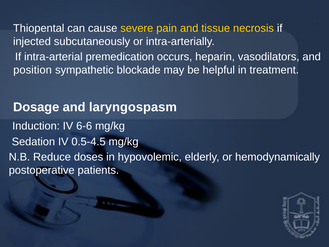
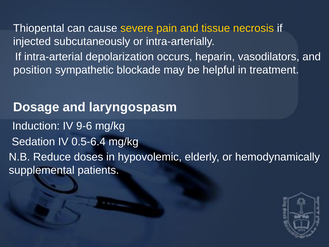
premedication: premedication -> depolarization (120, 57)
6-6: 6-6 -> 9-6 (84, 126)
0.5-4.5: 0.5-4.5 -> 0.5-6.4 (89, 142)
postoperative: postoperative -> supplemental (42, 170)
